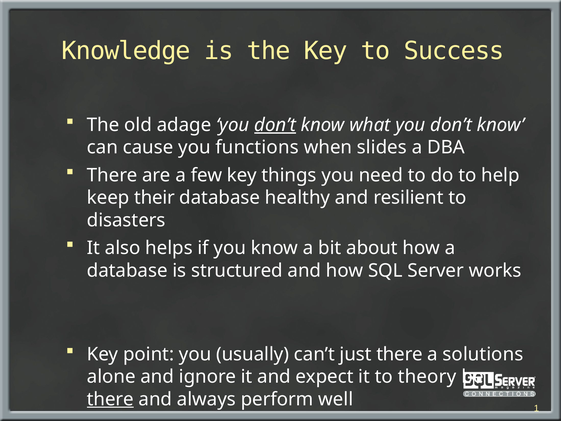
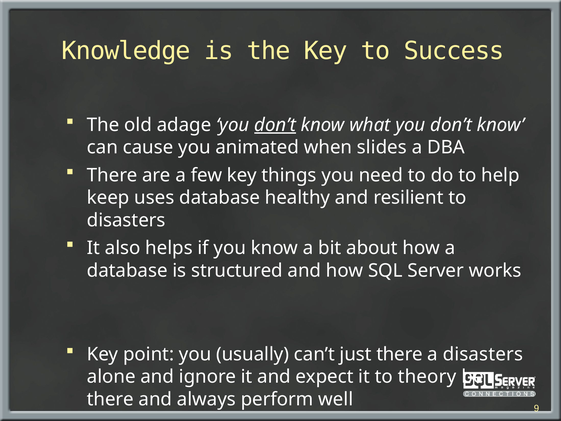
functions: functions -> animated (257, 147)
their: their -> uses (154, 198)
a solutions: solutions -> disasters (483, 354)
there underline: present -> none (110, 399)
1: 1 -> 9 (536, 408)
